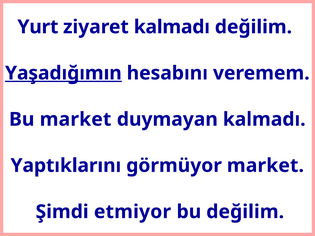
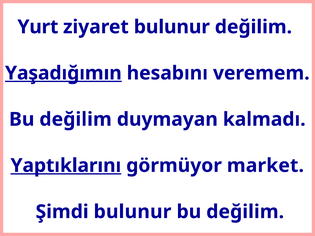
ziyaret kalmadı: kalmadı -> bulunur (172, 27)
market: market -> değilim (76, 119)
Yaptıklarını underline: none -> present (66, 166)
Şimdi etmiyor: etmiyor -> bulunur (132, 212)
